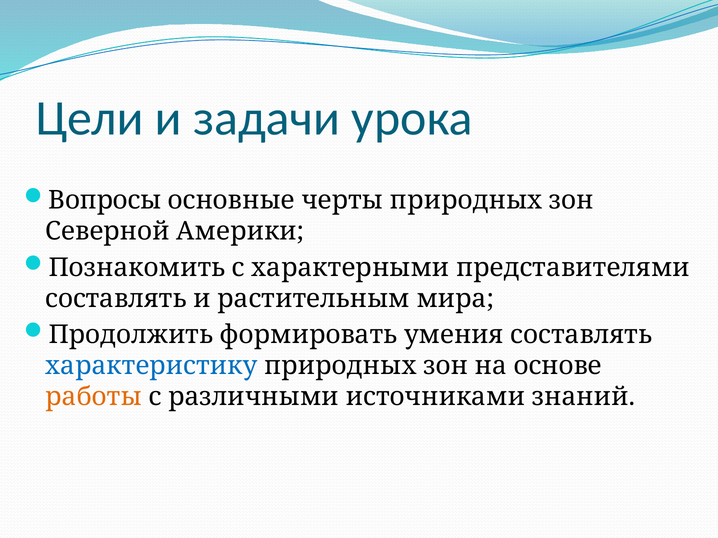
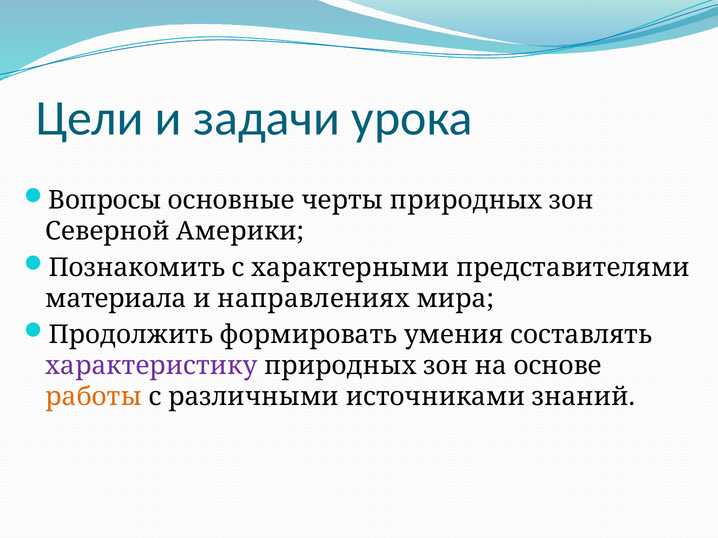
составлять: составлять -> материала (116, 299)
растительным: растительным -> направлениях (313, 299)
характеристику colour: blue -> purple (151, 366)
